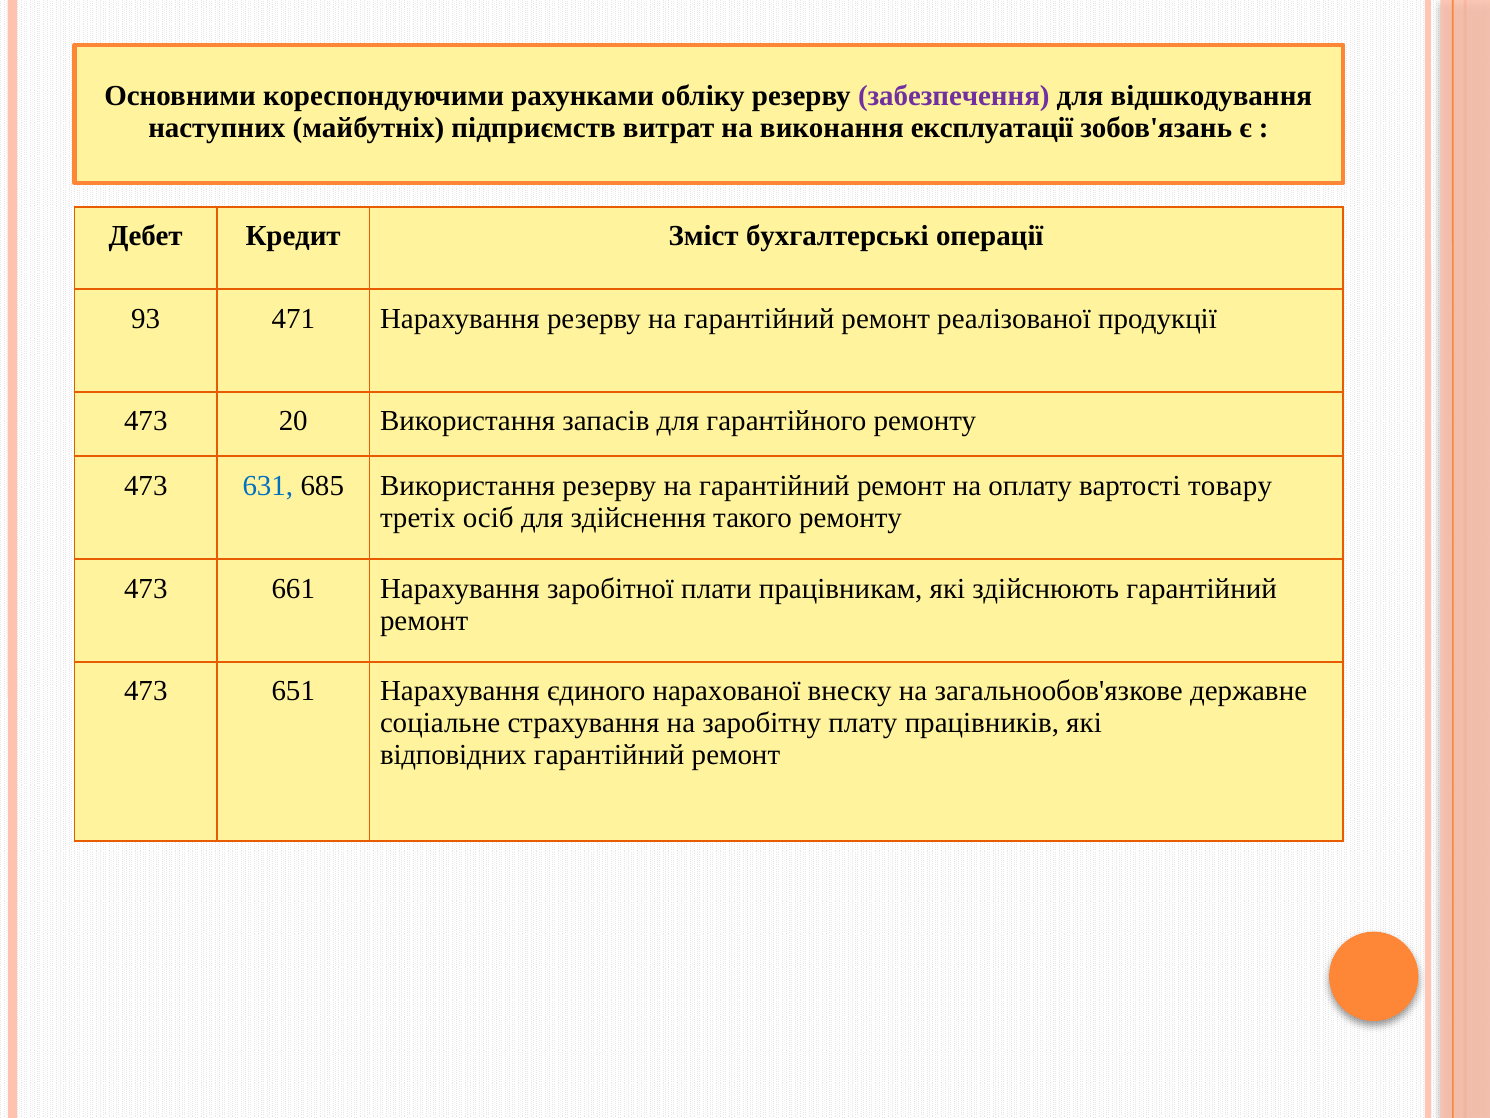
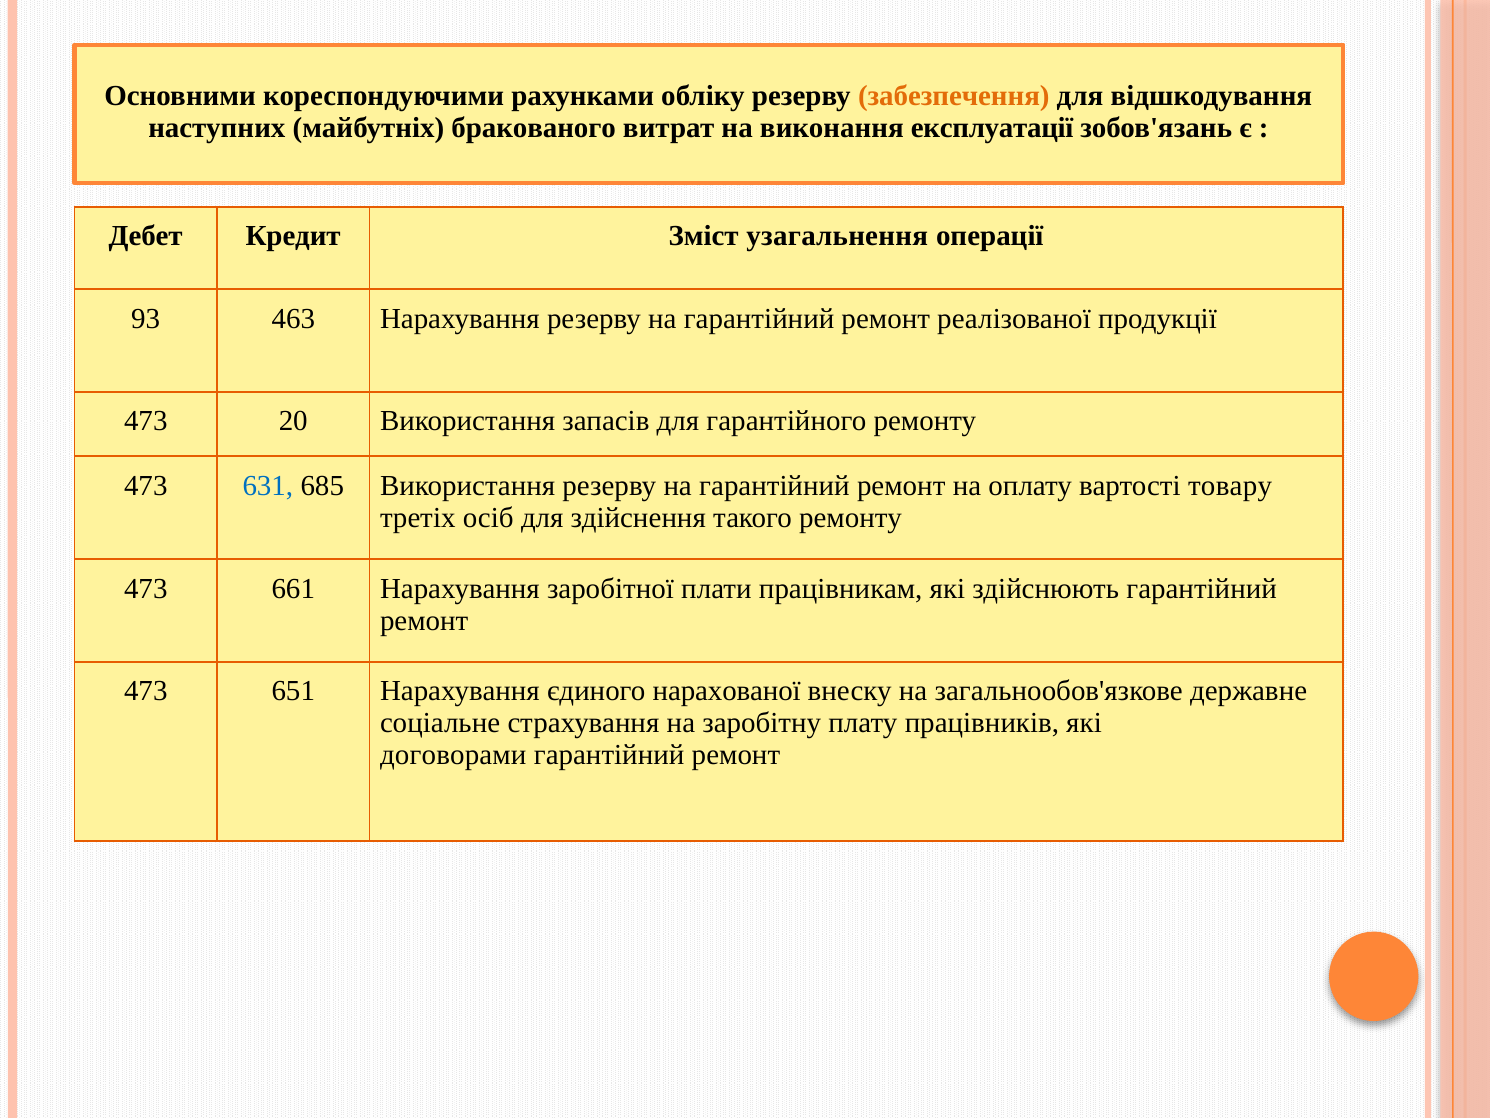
забезпечення colour: purple -> orange (954, 96)
підприємств: підприємств -> бракованого (534, 128)
бухгалтерські: бухгалтерські -> узагальнення (837, 236)
471: 471 -> 463 (293, 318)
відповідних: відповідних -> договорами (453, 755)
